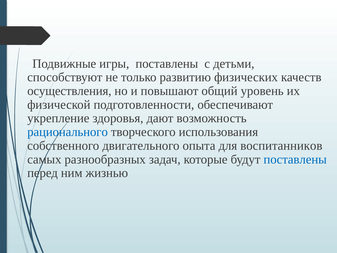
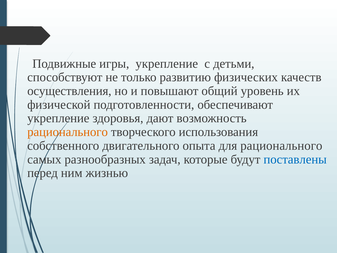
игры поставлены: поставлены -> укрепление (167, 64)
рационального colour: blue -> orange (68, 132)
для воспитанников: воспитанников -> рационального (281, 146)
